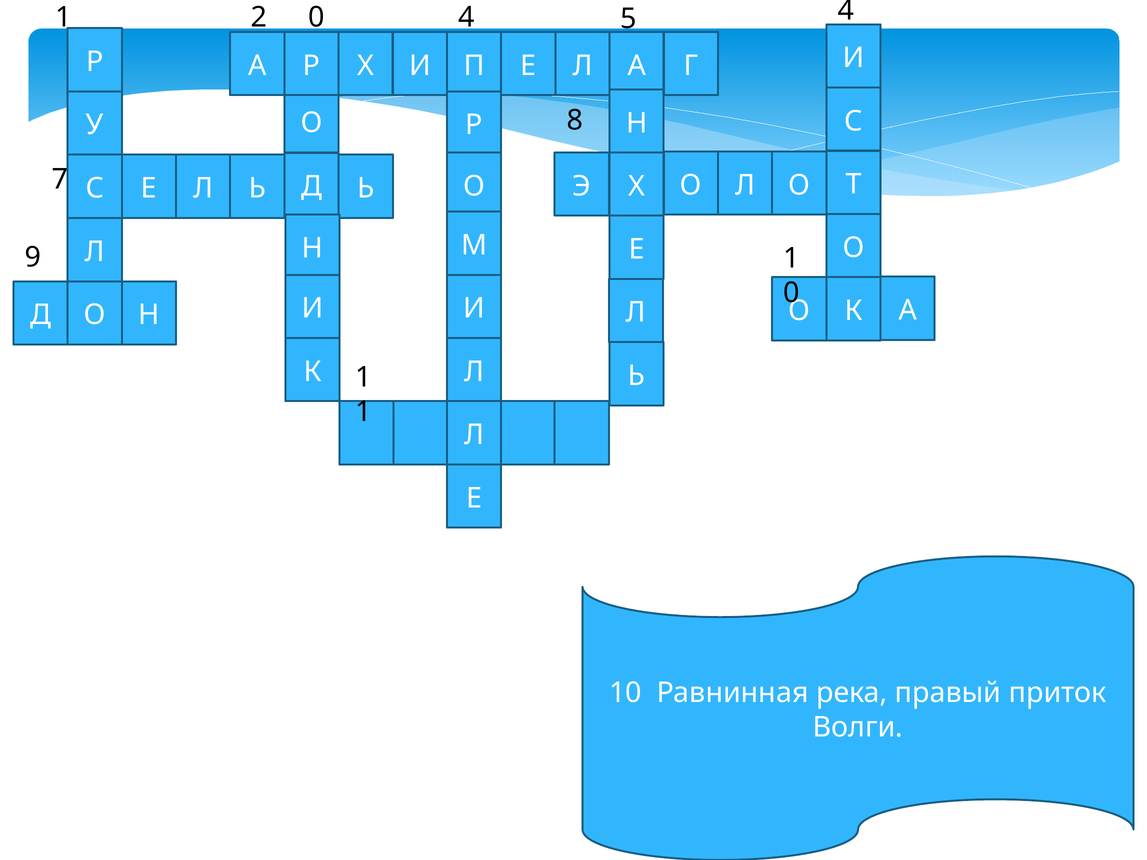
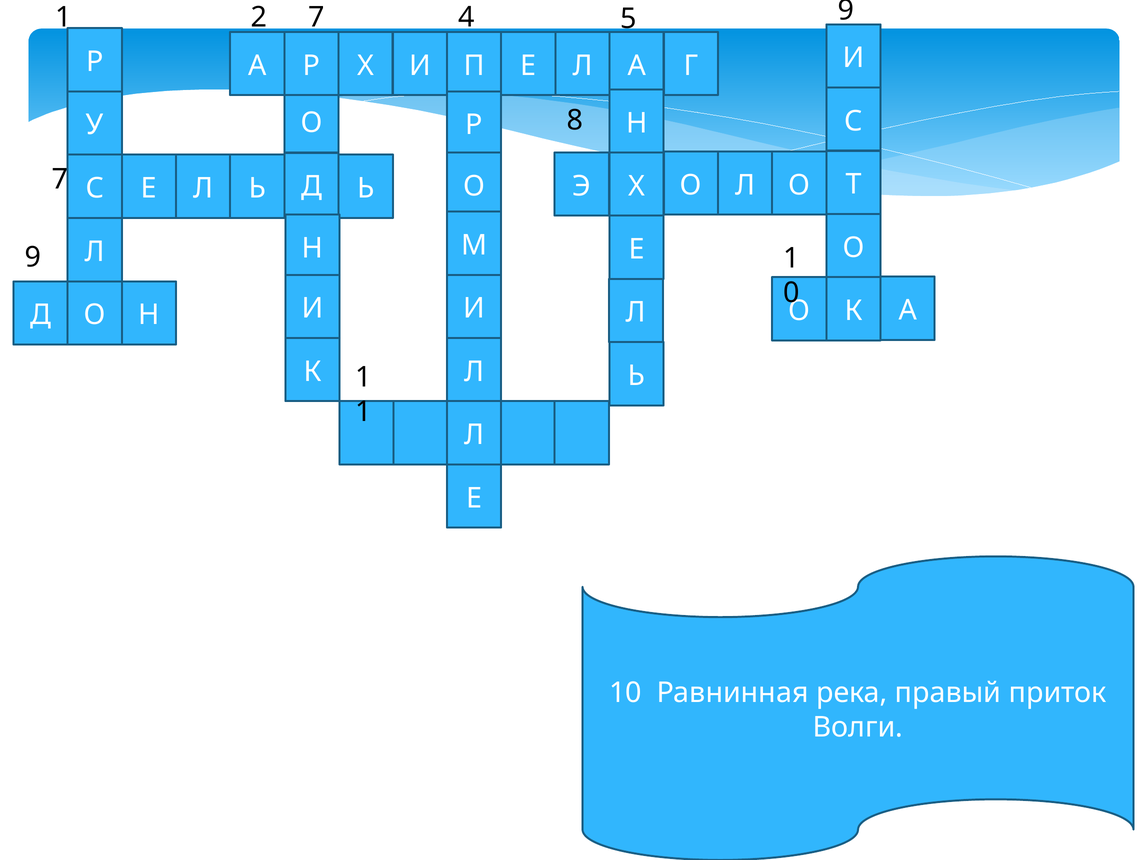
2 0: 0 -> 7 (316, 17)
5 4: 4 -> 9 (846, 11)
